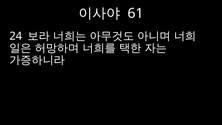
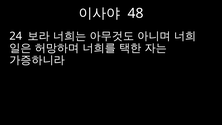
61: 61 -> 48 (136, 13)
